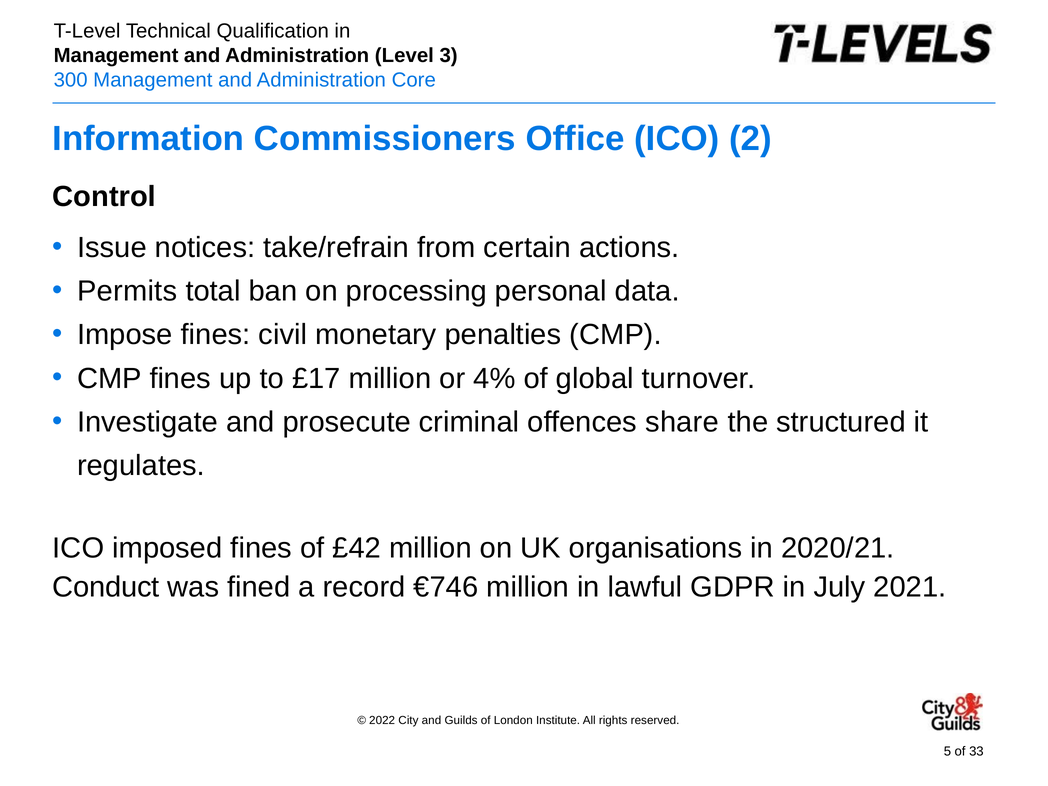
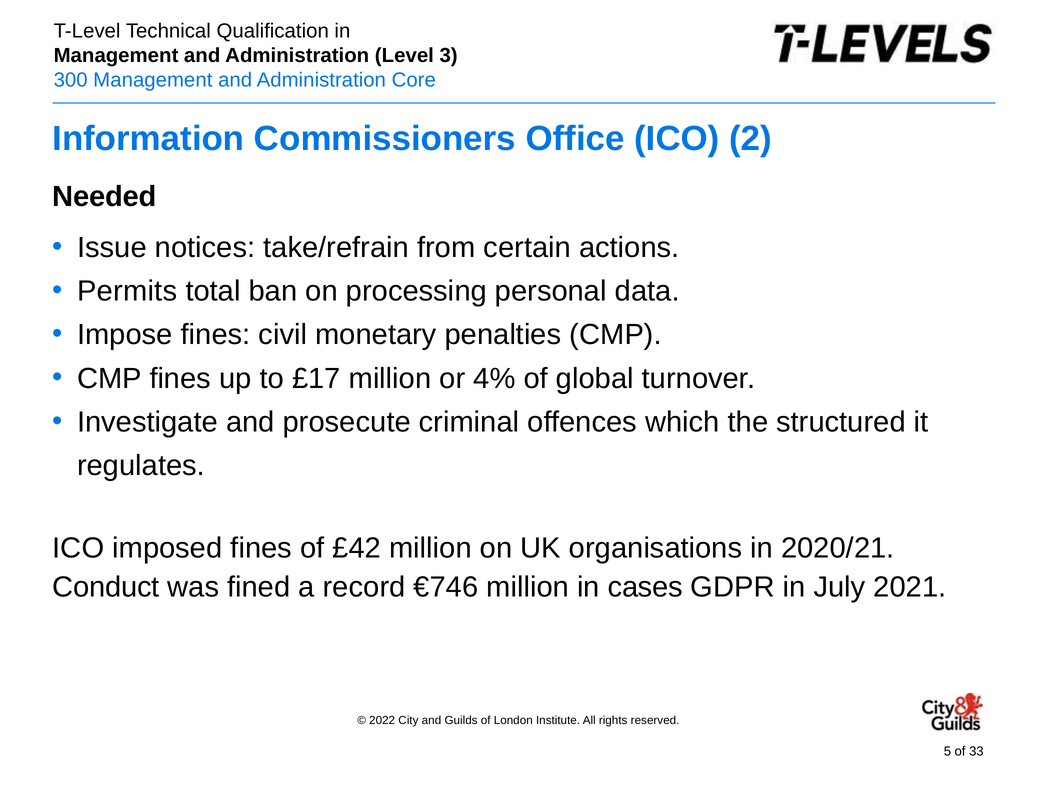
Control: Control -> Needed (104, 197)
share: share -> which (682, 422)
lawful: lawful -> cases (645, 587)
